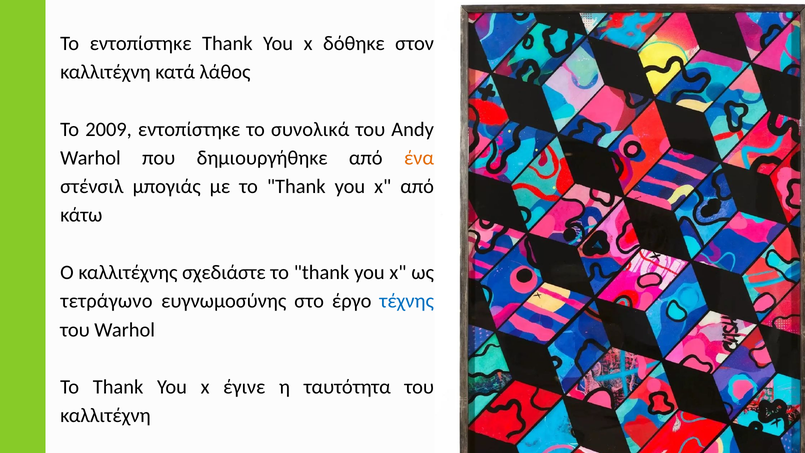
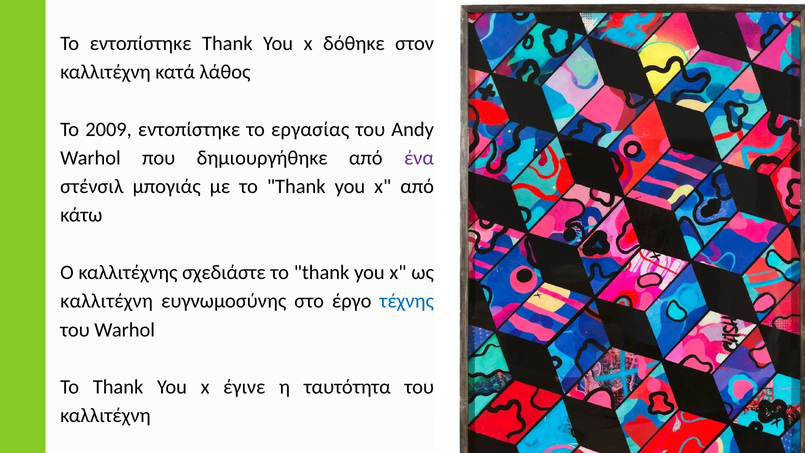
συνολικά: συνολικά -> εργασίας (310, 129)
ένα colour: orange -> purple (419, 158)
τετράγωνο: τετράγωνο -> καλλιτέχνη (107, 301)
